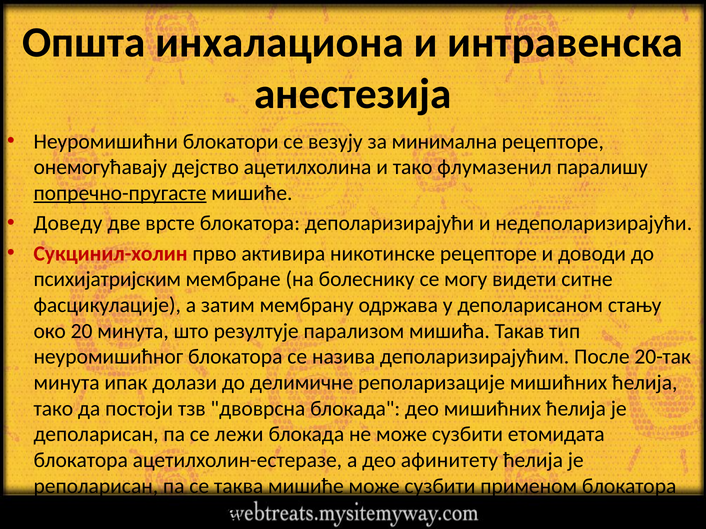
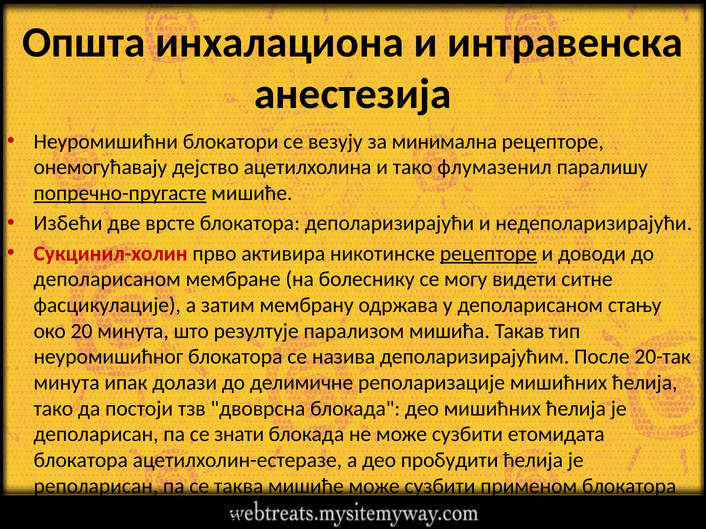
Доведу: Доведу -> Избећи (68, 223)
рецепторе underline: none -> present (488, 254)
психијатријским: психијатријским -> деполарисаном (107, 280)
лежи: лежи -> знати (239, 435)
афинитету: афинитету -> пробудити (450, 461)
